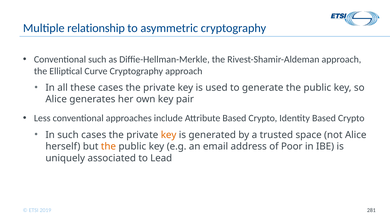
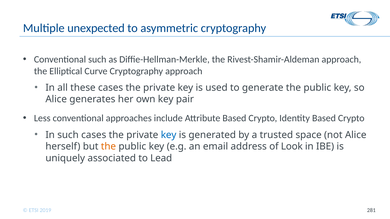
relationship: relationship -> unexpected (96, 28)
key colour: orange -> blue (169, 135)
Poor: Poor -> Look (292, 147)
